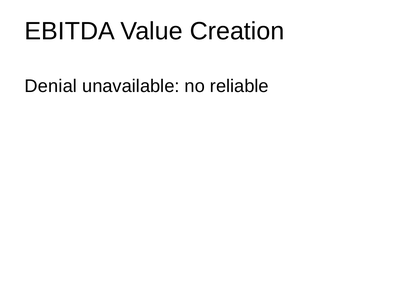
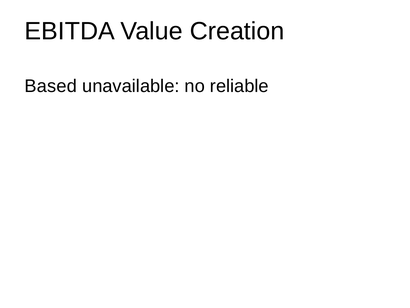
Denial: Denial -> Based (51, 86)
